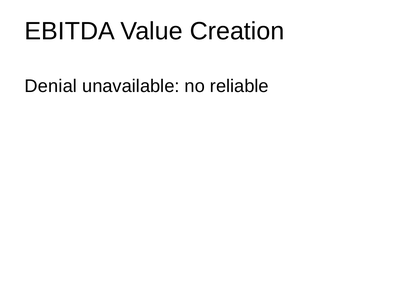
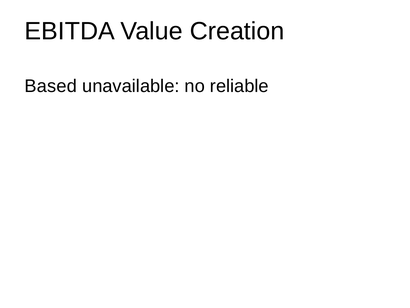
Denial: Denial -> Based (51, 86)
